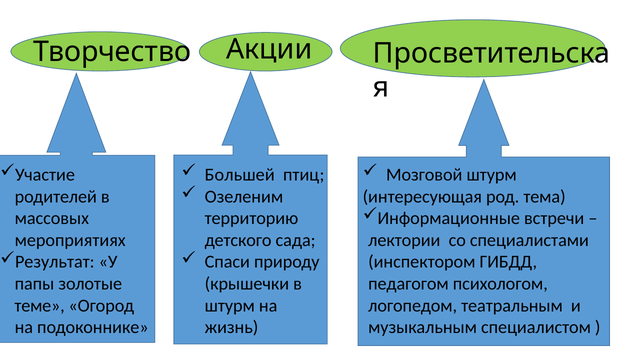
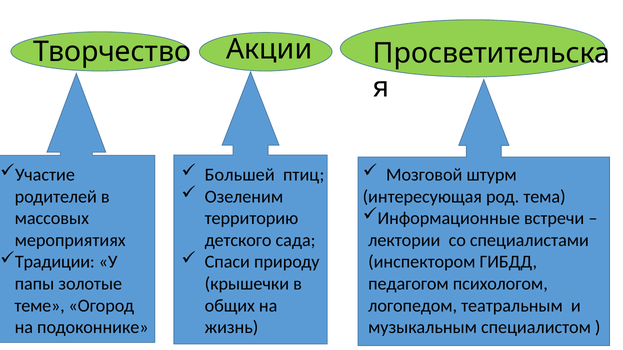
Результат: Результат -> Традиции (55, 262)
штурм: штурм -> общих (230, 306)
